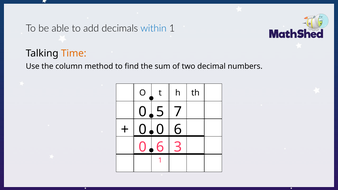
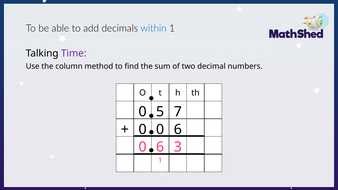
Time colour: orange -> purple (74, 53)
